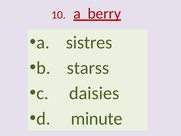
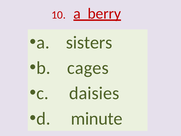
sistres: sistres -> sisters (89, 42)
starss: starss -> cages (88, 68)
